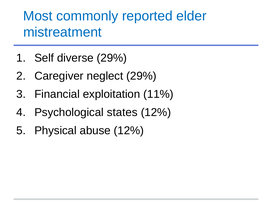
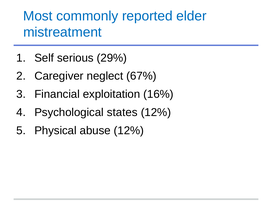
diverse: diverse -> serious (75, 58)
neglect 29%: 29% -> 67% (141, 76)
11%: 11% -> 16% (158, 94)
